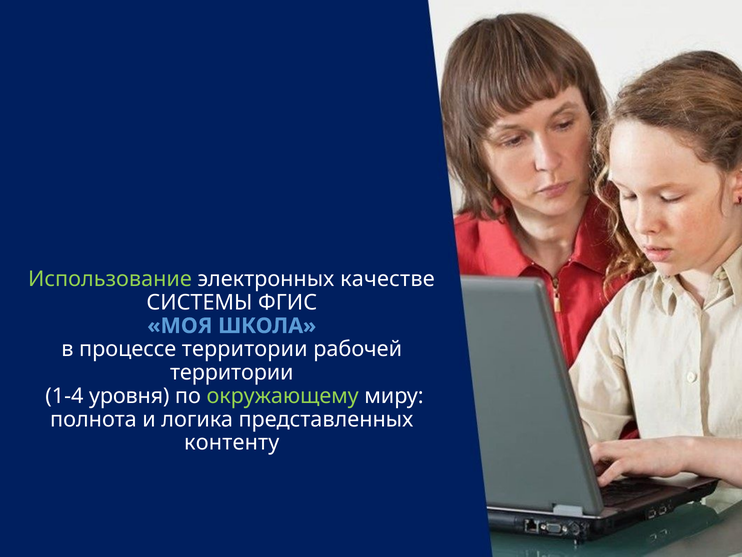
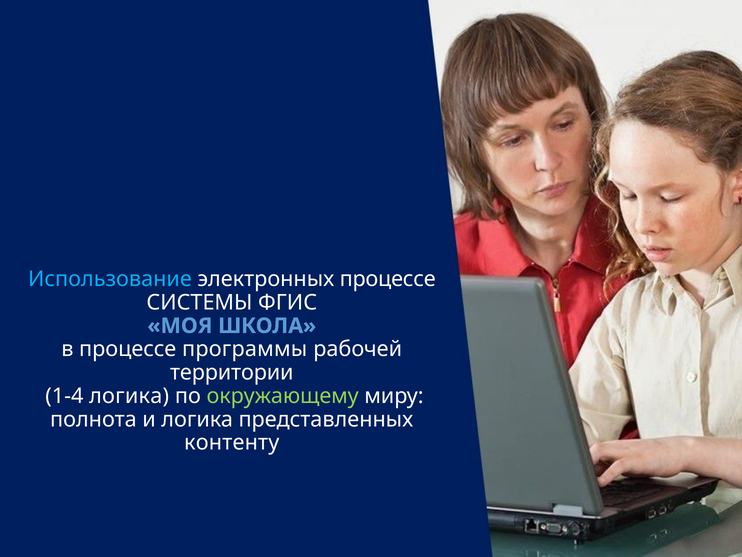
Использование colour: light green -> light blue (110, 279)
электронных качестве: качестве -> процессе (388, 279)
процессе территории: территории -> программы (245, 349)
1-4 уровня: уровня -> логика (129, 396)
